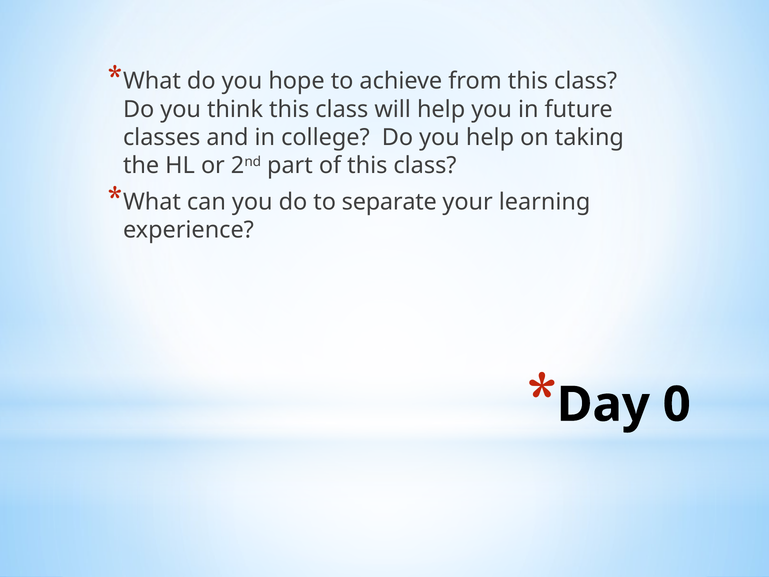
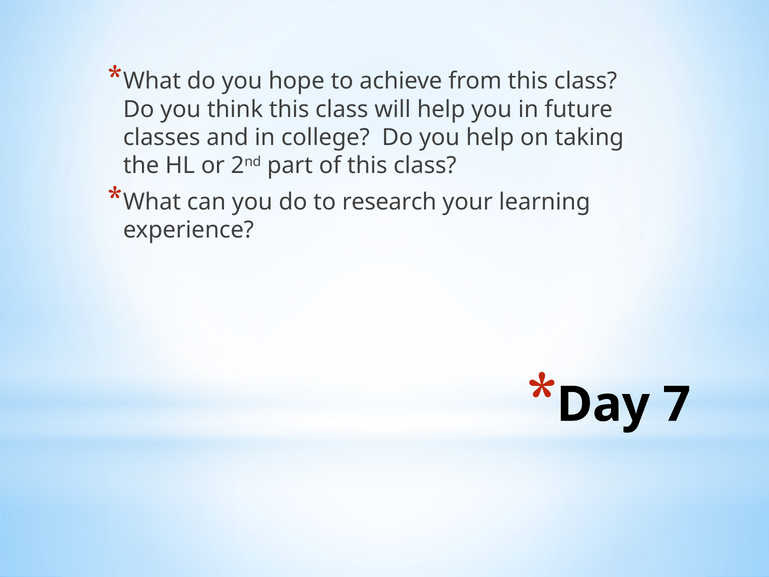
separate: separate -> research (389, 202)
0: 0 -> 7 (677, 404)
